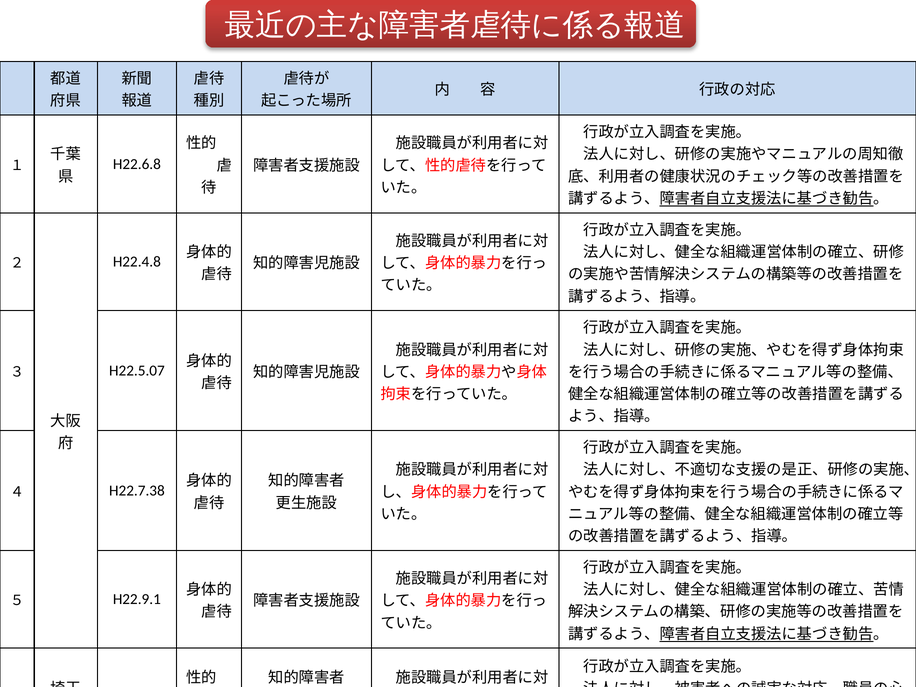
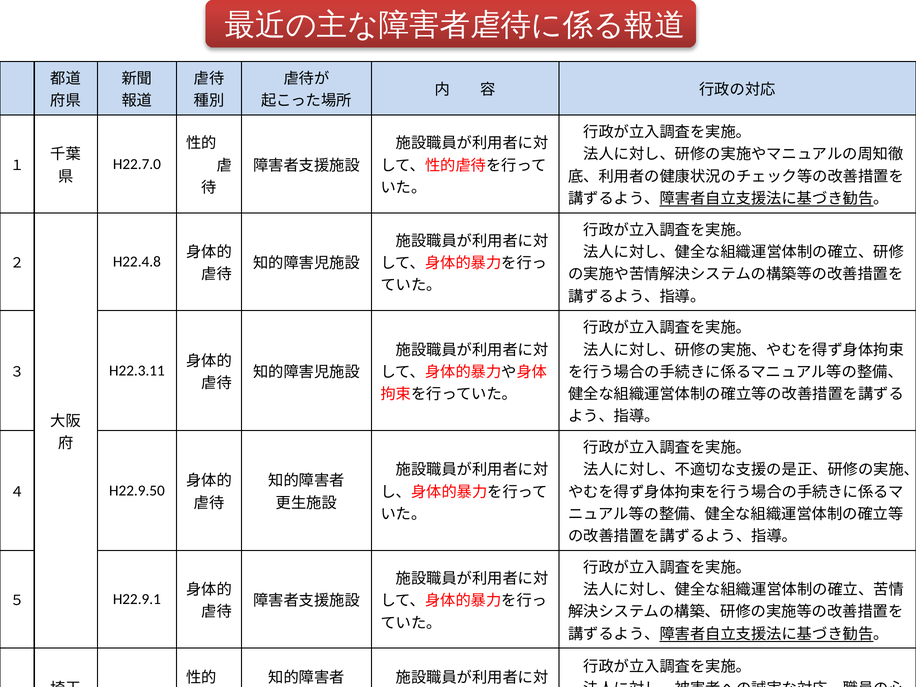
H22.6.8: H22.6.8 -> H22.7.0 (137, 164)
H22.5.07: H22.5.07 -> H22.3.11 (137, 371)
H22.7.38: H22.7.38 -> H22.9.50 (137, 491)
